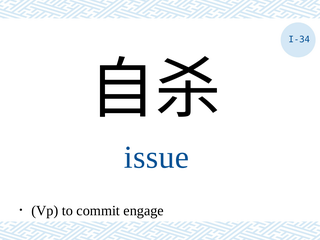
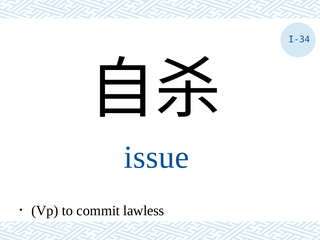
engage: engage -> lawless (144, 211)
